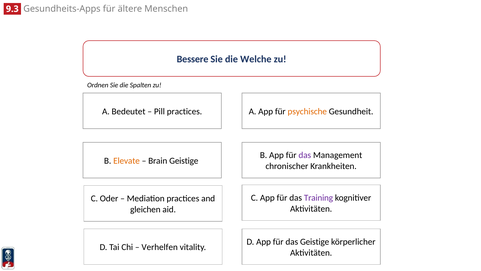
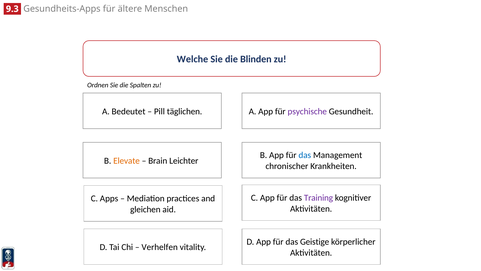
Bessere: Bessere -> Welche (192, 59)
Welche: Welche -> Blinden (256, 59)
Pill practices: practices -> täglichen (185, 111)
psychische colour: orange -> purple (307, 111)
das colour: purple -> blue (305, 155)
Brain Geistige: Geistige -> Leichter (184, 161)
Oder: Oder -> Apps (109, 198)
